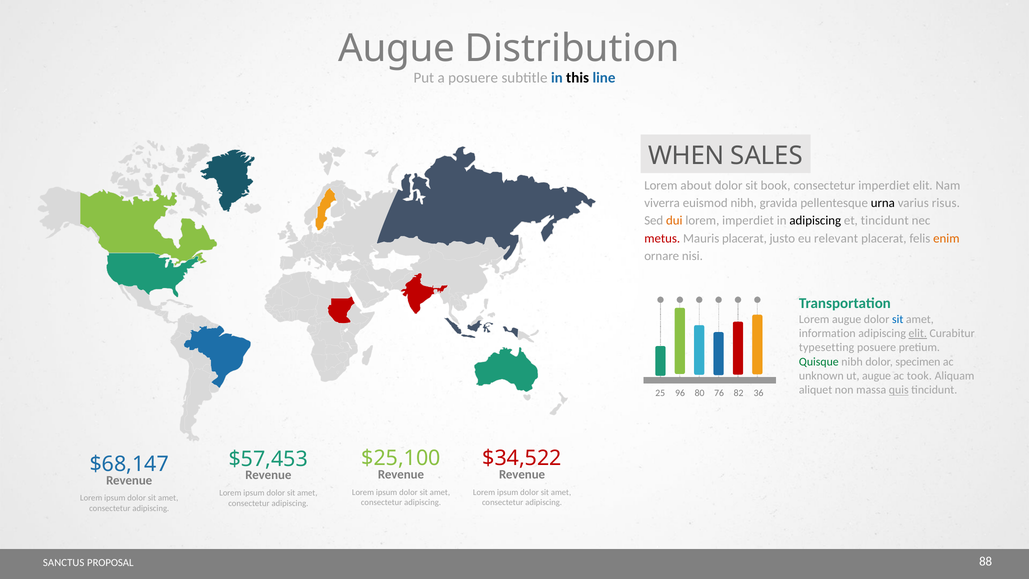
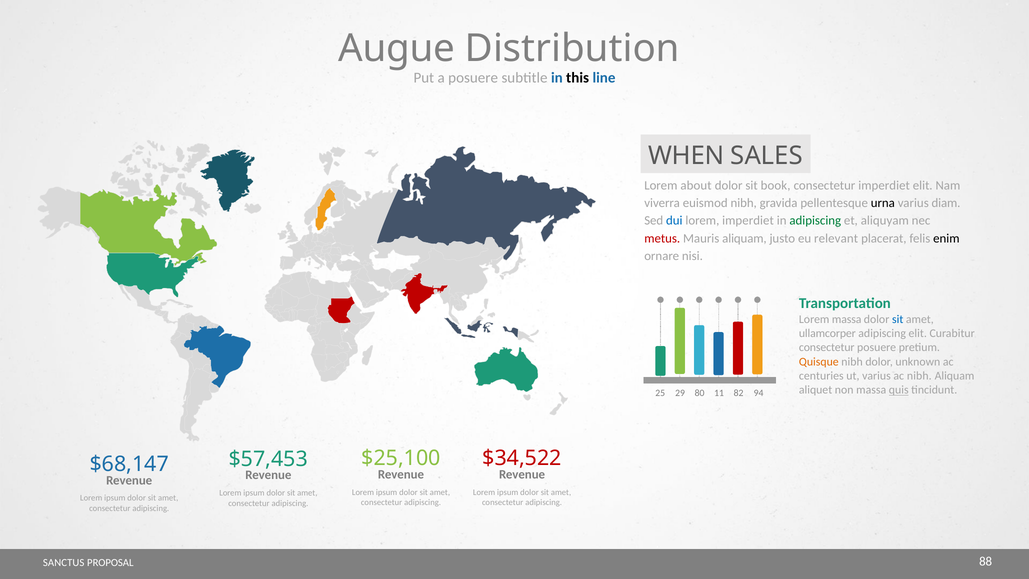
risus: risus -> diam (946, 203)
dui colour: orange -> blue (674, 221)
adipiscing colour: black -> green (815, 221)
et tincidunt: tincidunt -> aliquyam (885, 221)
Mauris placerat: placerat -> aliquam (744, 238)
enim colour: orange -> black (946, 238)
Lorem augue: augue -> massa (847, 319)
information: information -> ullamcorper (827, 333)
elit underline: present -> none (918, 333)
typesetting: typesetting -> consectetur (827, 347)
Quisque colour: green -> orange (819, 362)
specimen: specimen -> unknown (918, 362)
unknown: unknown -> centuries (821, 376)
ut augue: augue -> varius (876, 376)
ac took: took -> nibh (919, 376)
96: 96 -> 29 (680, 393)
76: 76 -> 11 (719, 393)
36: 36 -> 94 (759, 393)
